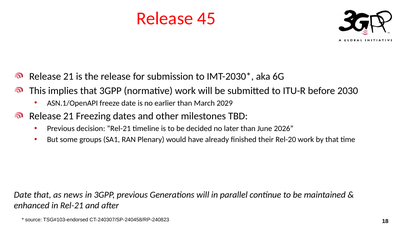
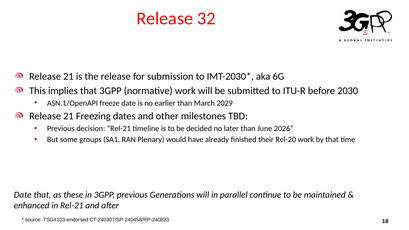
45: 45 -> 32 (206, 19)
news: news -> these (73, 195)
